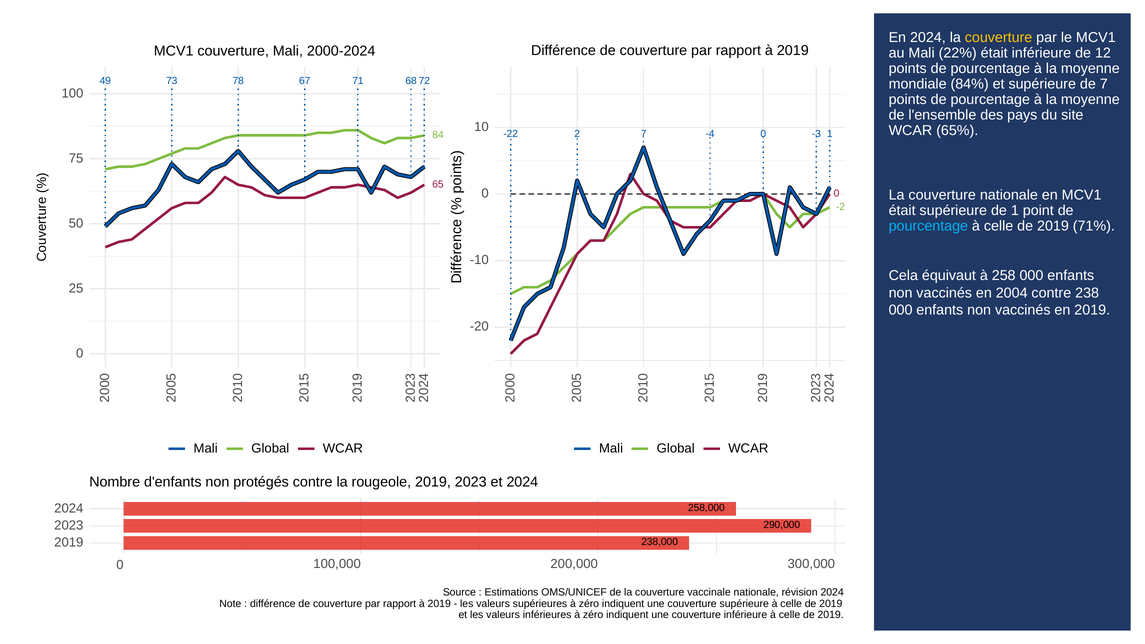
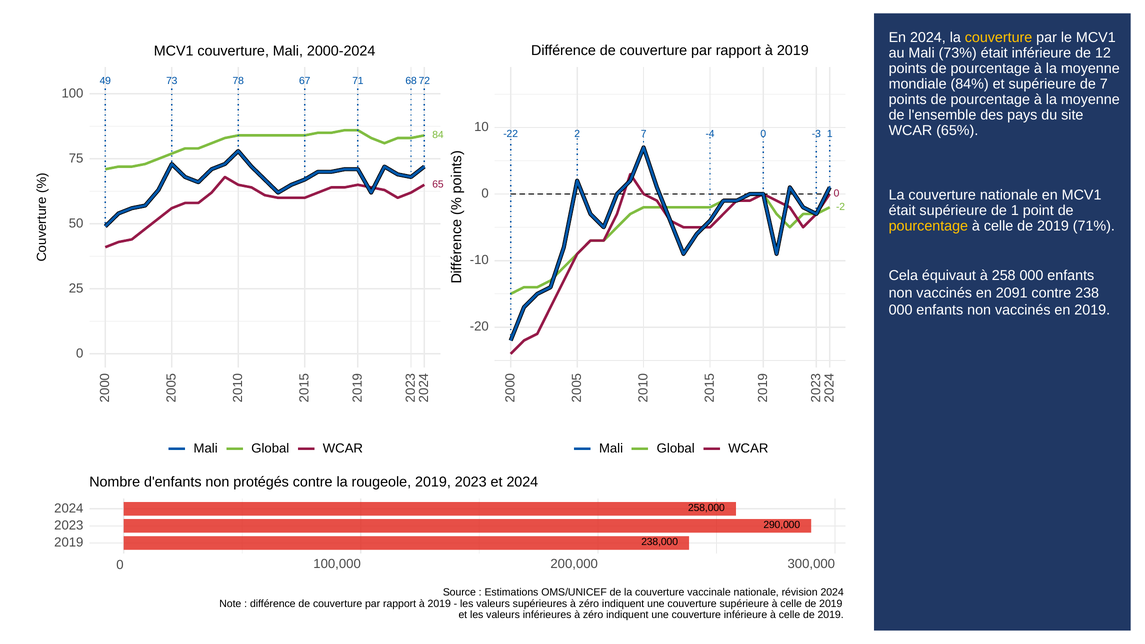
22%: 22% -> 73% (958, 53)
pourcentage colour: light blue -> yellow (928, 226)
2004: 2004 -> 2091 (1012, 293)
